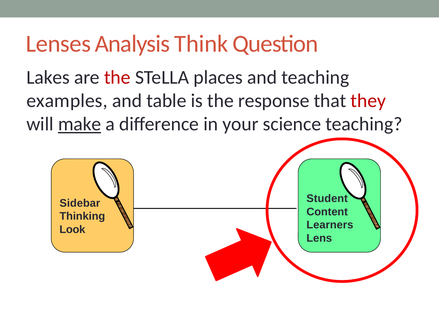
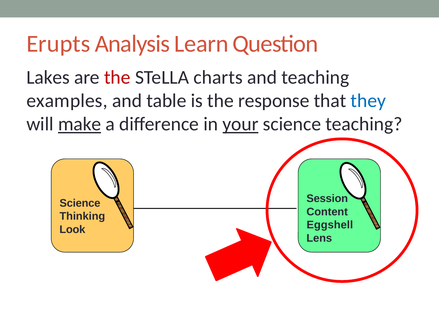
Lenses: Lenses -> Erupts (58, 44)
Think: Think -> Learn (201, 44)
places: places -> charts (218, 77)
they colour: red -> blue (368, 101)
your underline: none -> present (241, 124)
Student: Student -> Session (327, 199)
Sidebar: Sidebar -> Science (80, 203)
Learners: Learners -> Eggshell (330, 225)
